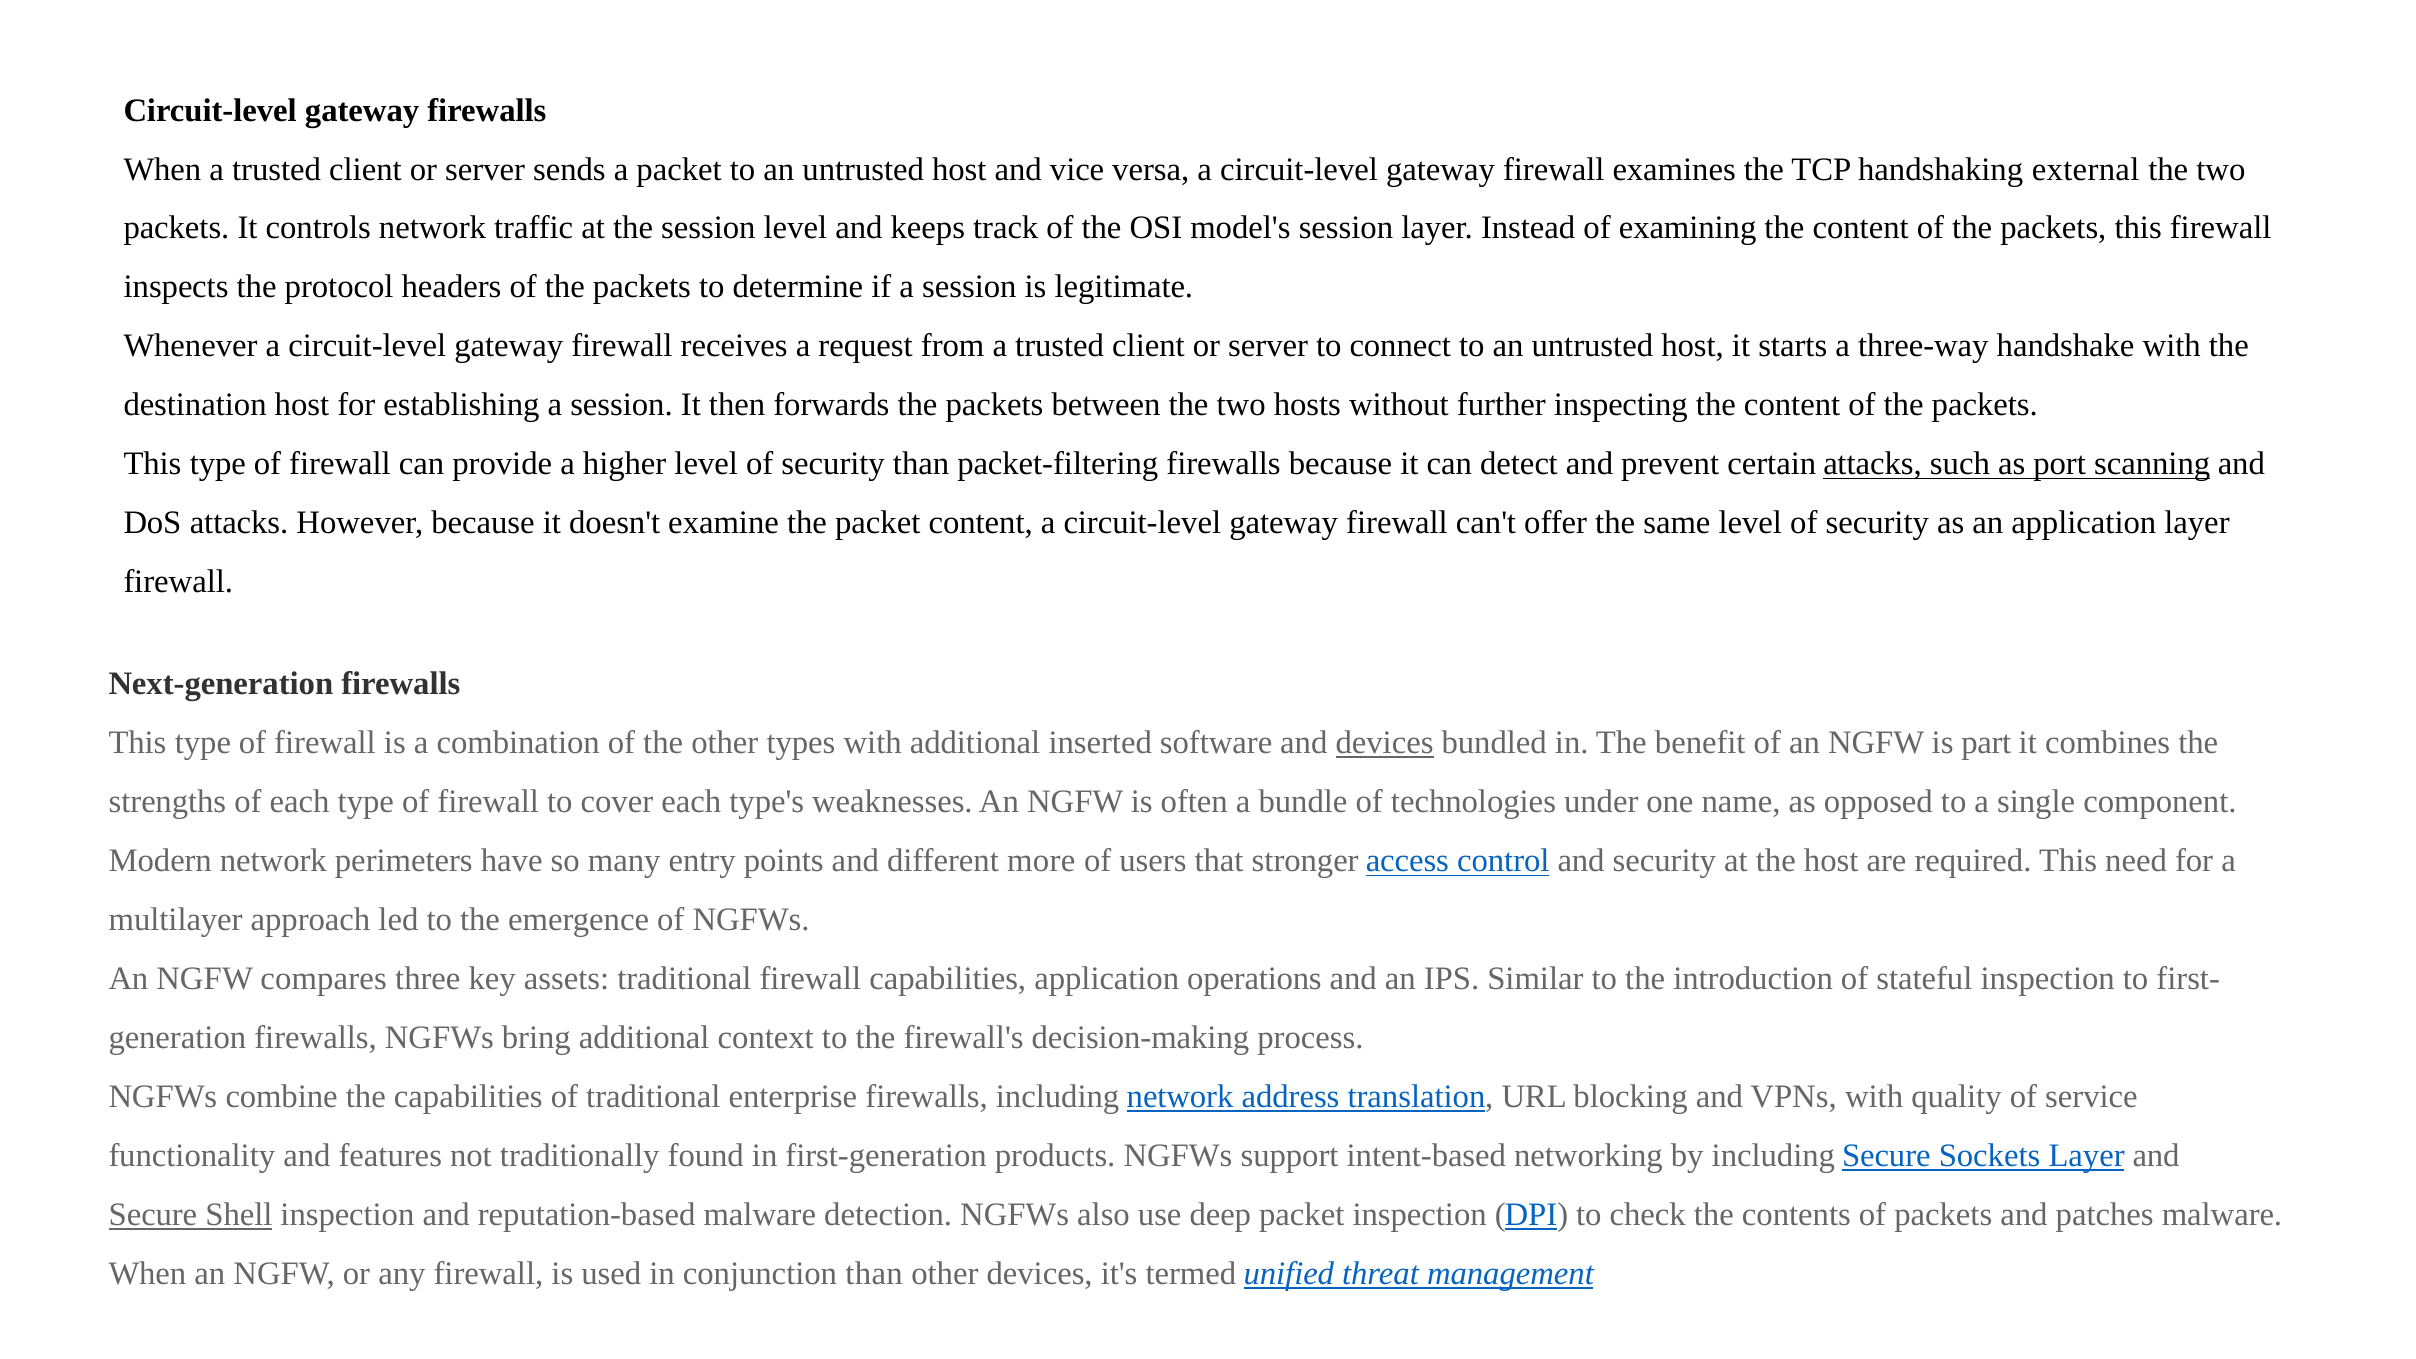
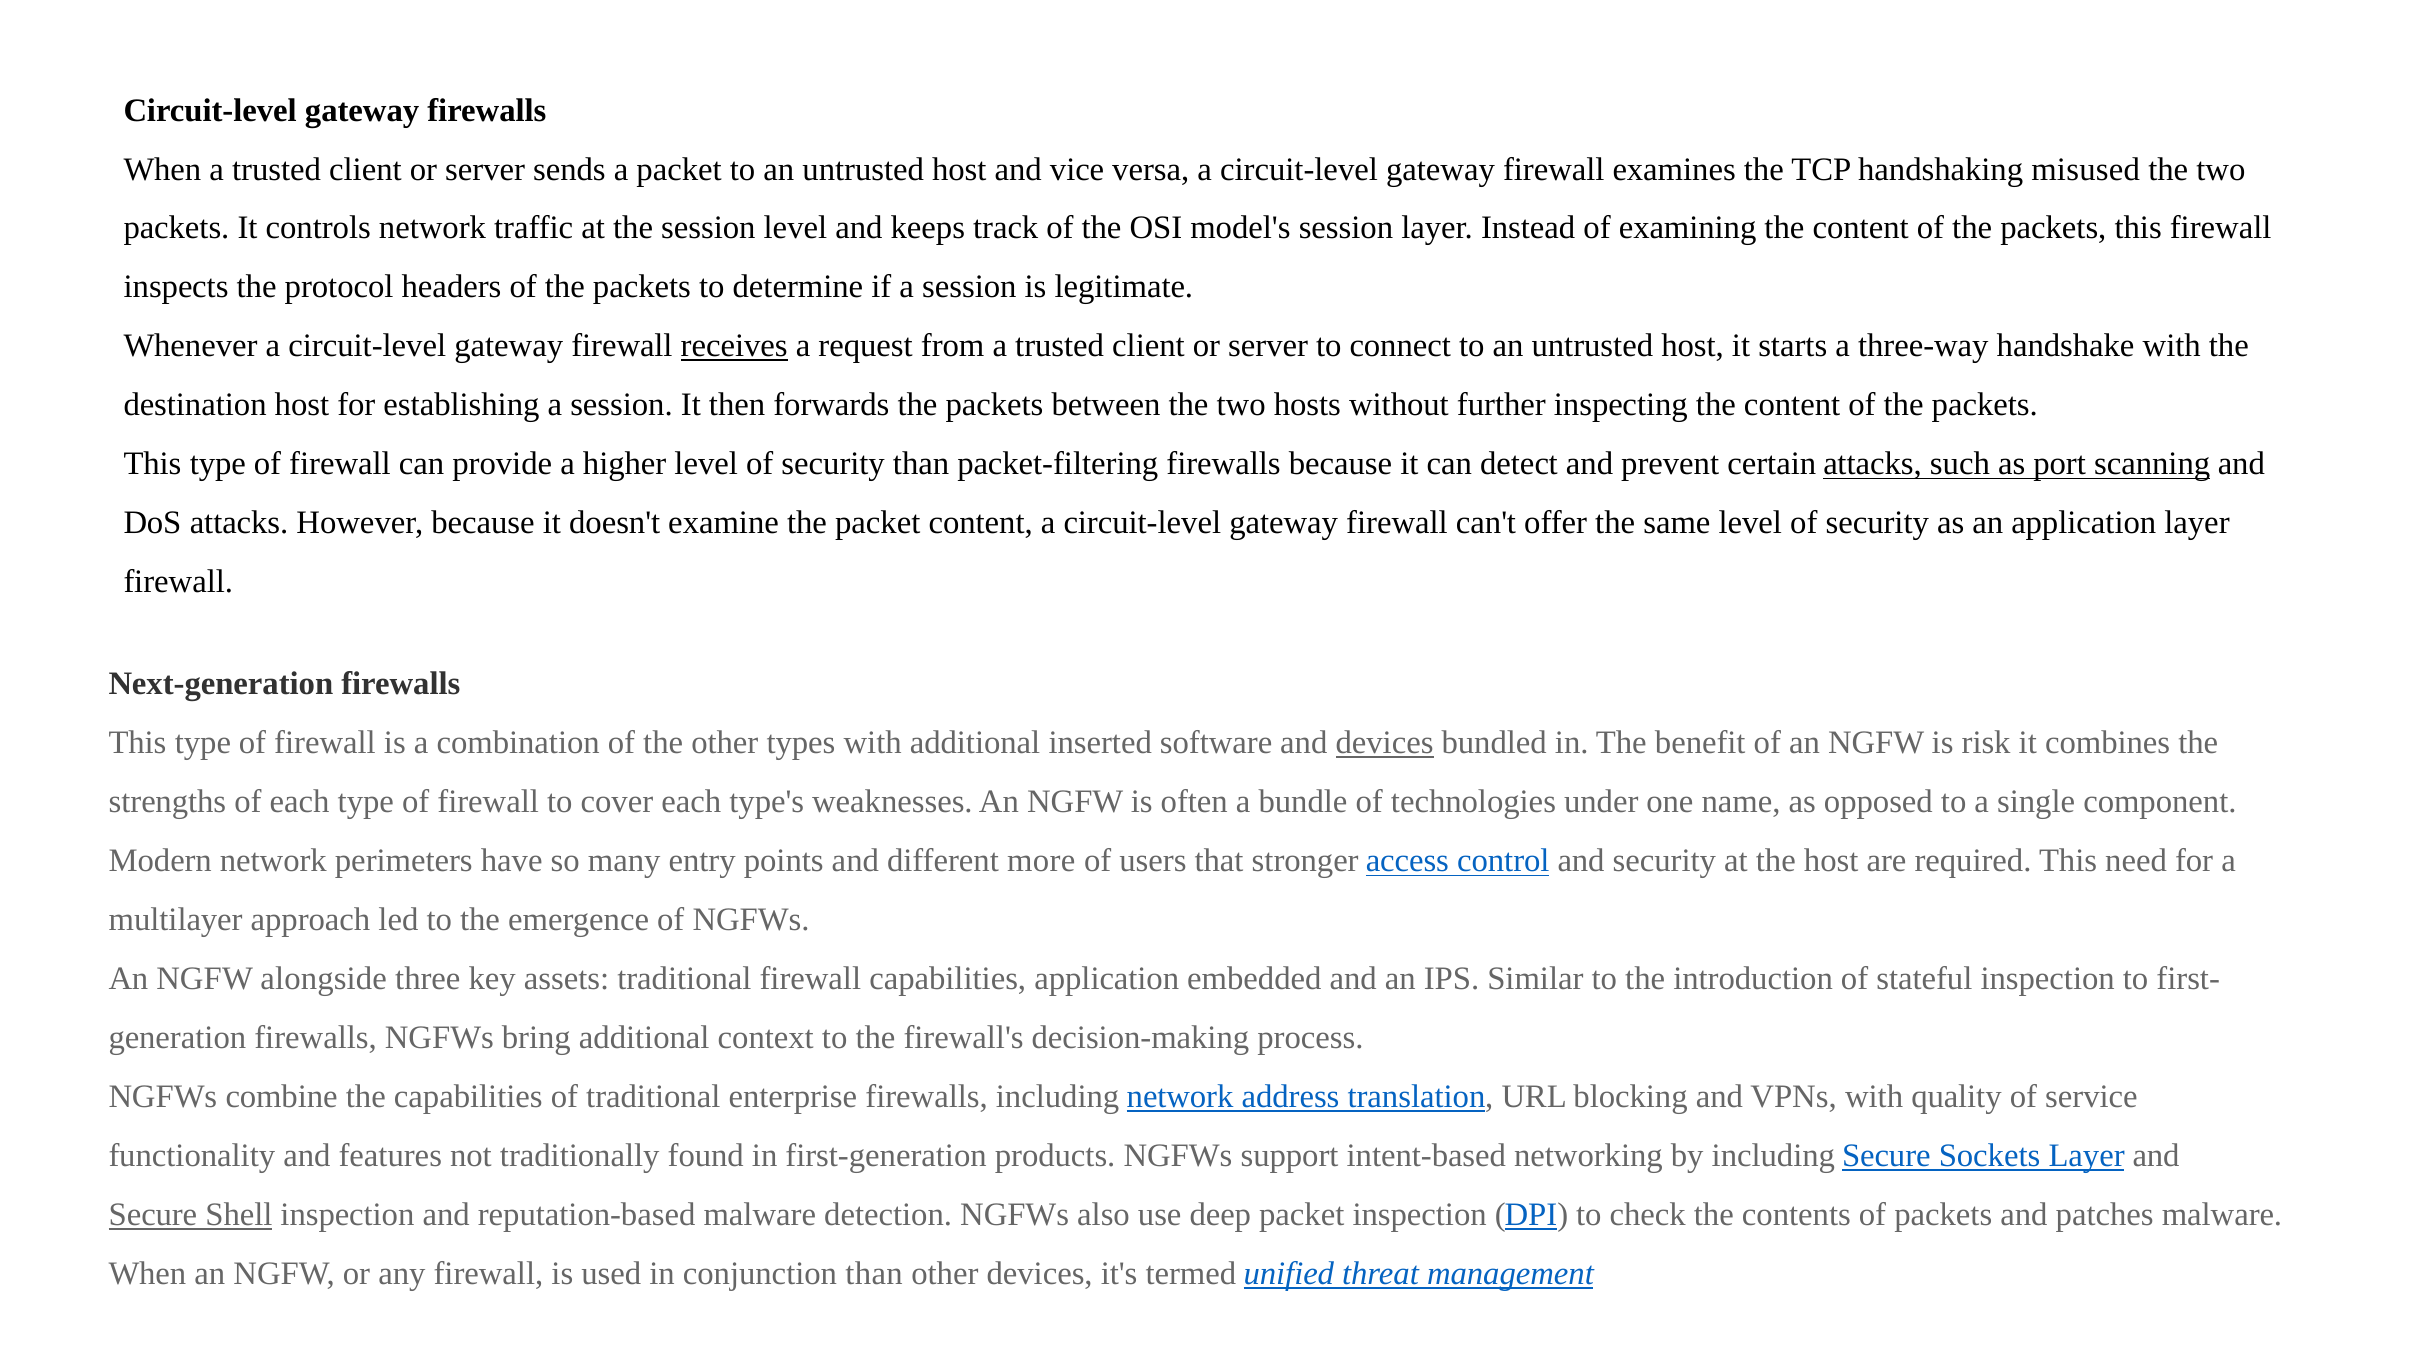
external: external -> misused (2086, 169)
receives underline: none -> present (734, 346)
part: part -> risk (1986, 743)
compares: compares -> alongside (324, 979)
operations: operations -> embedded (1254, 979)
